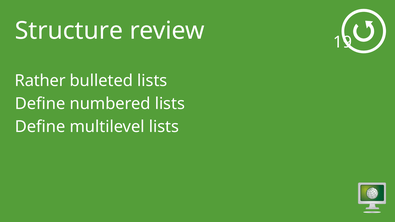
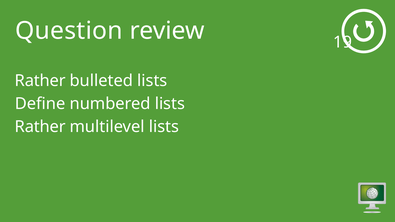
Structure: Structure -> Question (69, 31)
Define: Define -> Rather (40, 127)
